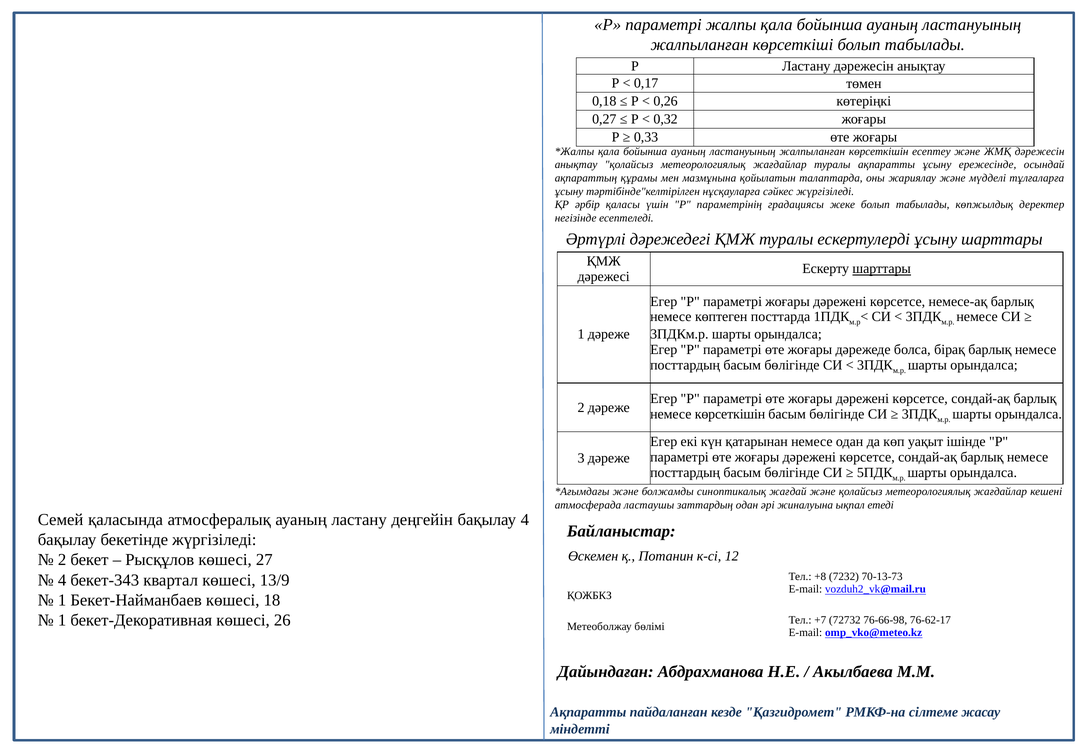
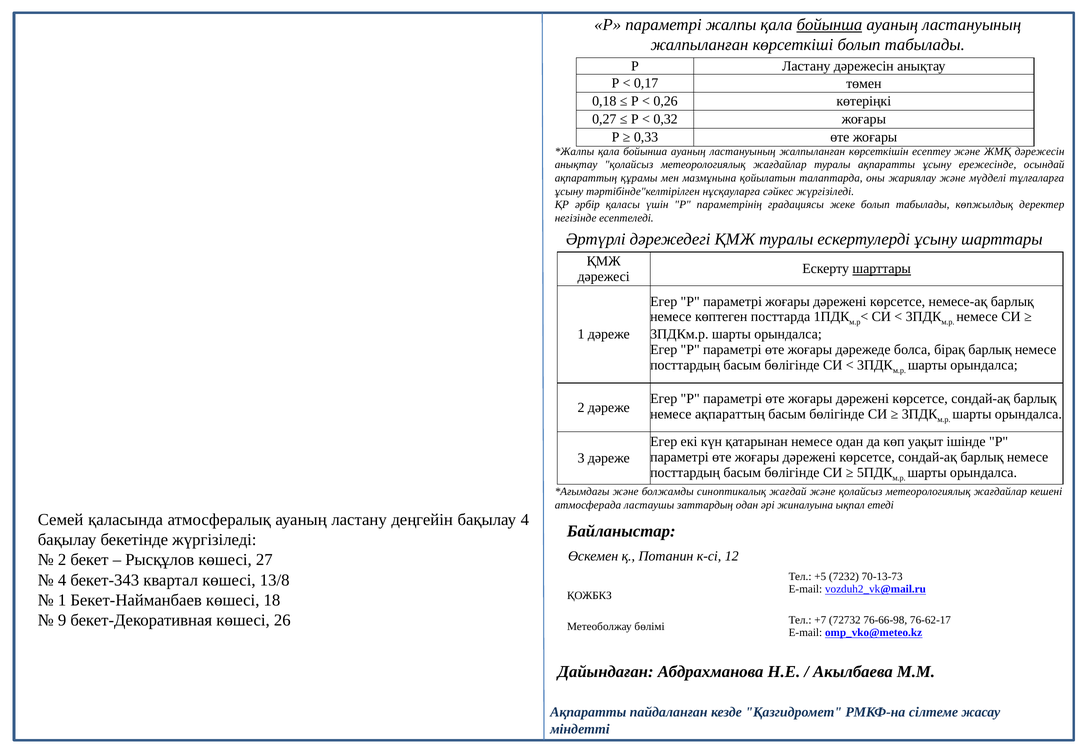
бойынша underline: none -> present (830, 25)
немесе көрсеткішін: көрсеткішін -> ақпараттың (730, 414)
+8: +8 -> +5 (820, 577)
13/9: 13/9 -> 13/8 (275, 580)
1: 1 -> 9 (62, 620)
